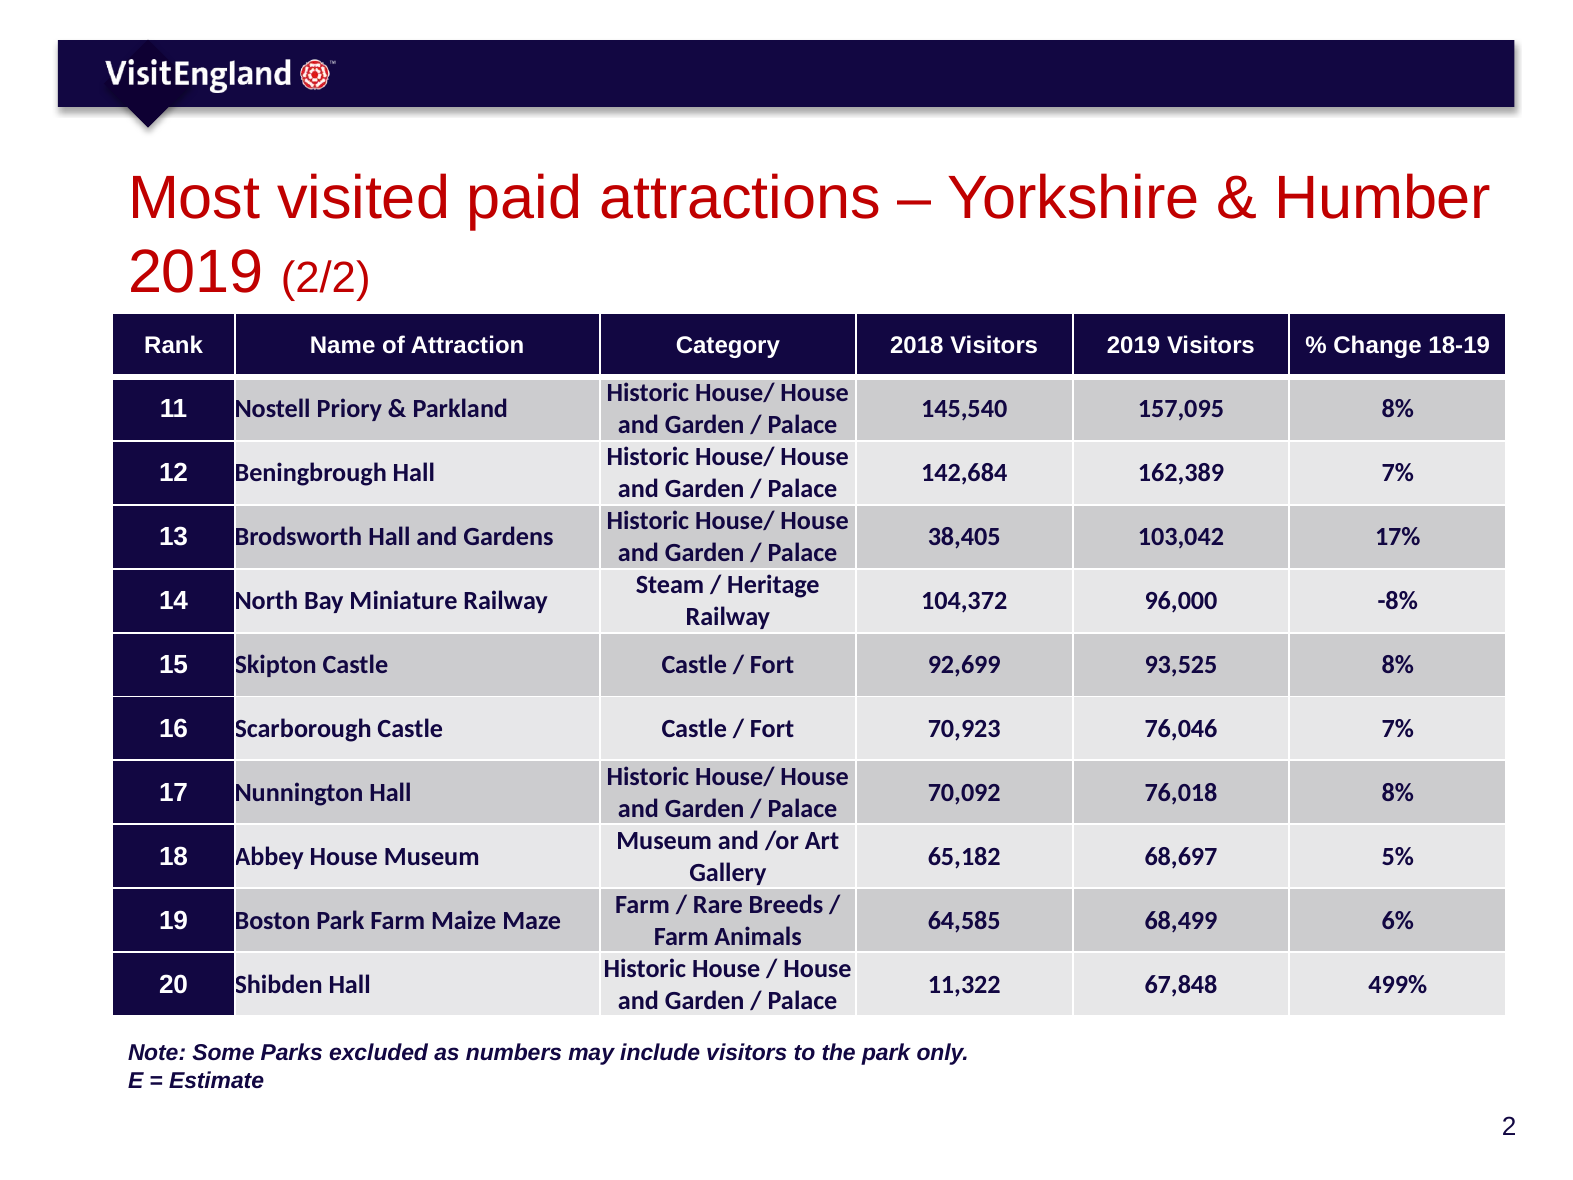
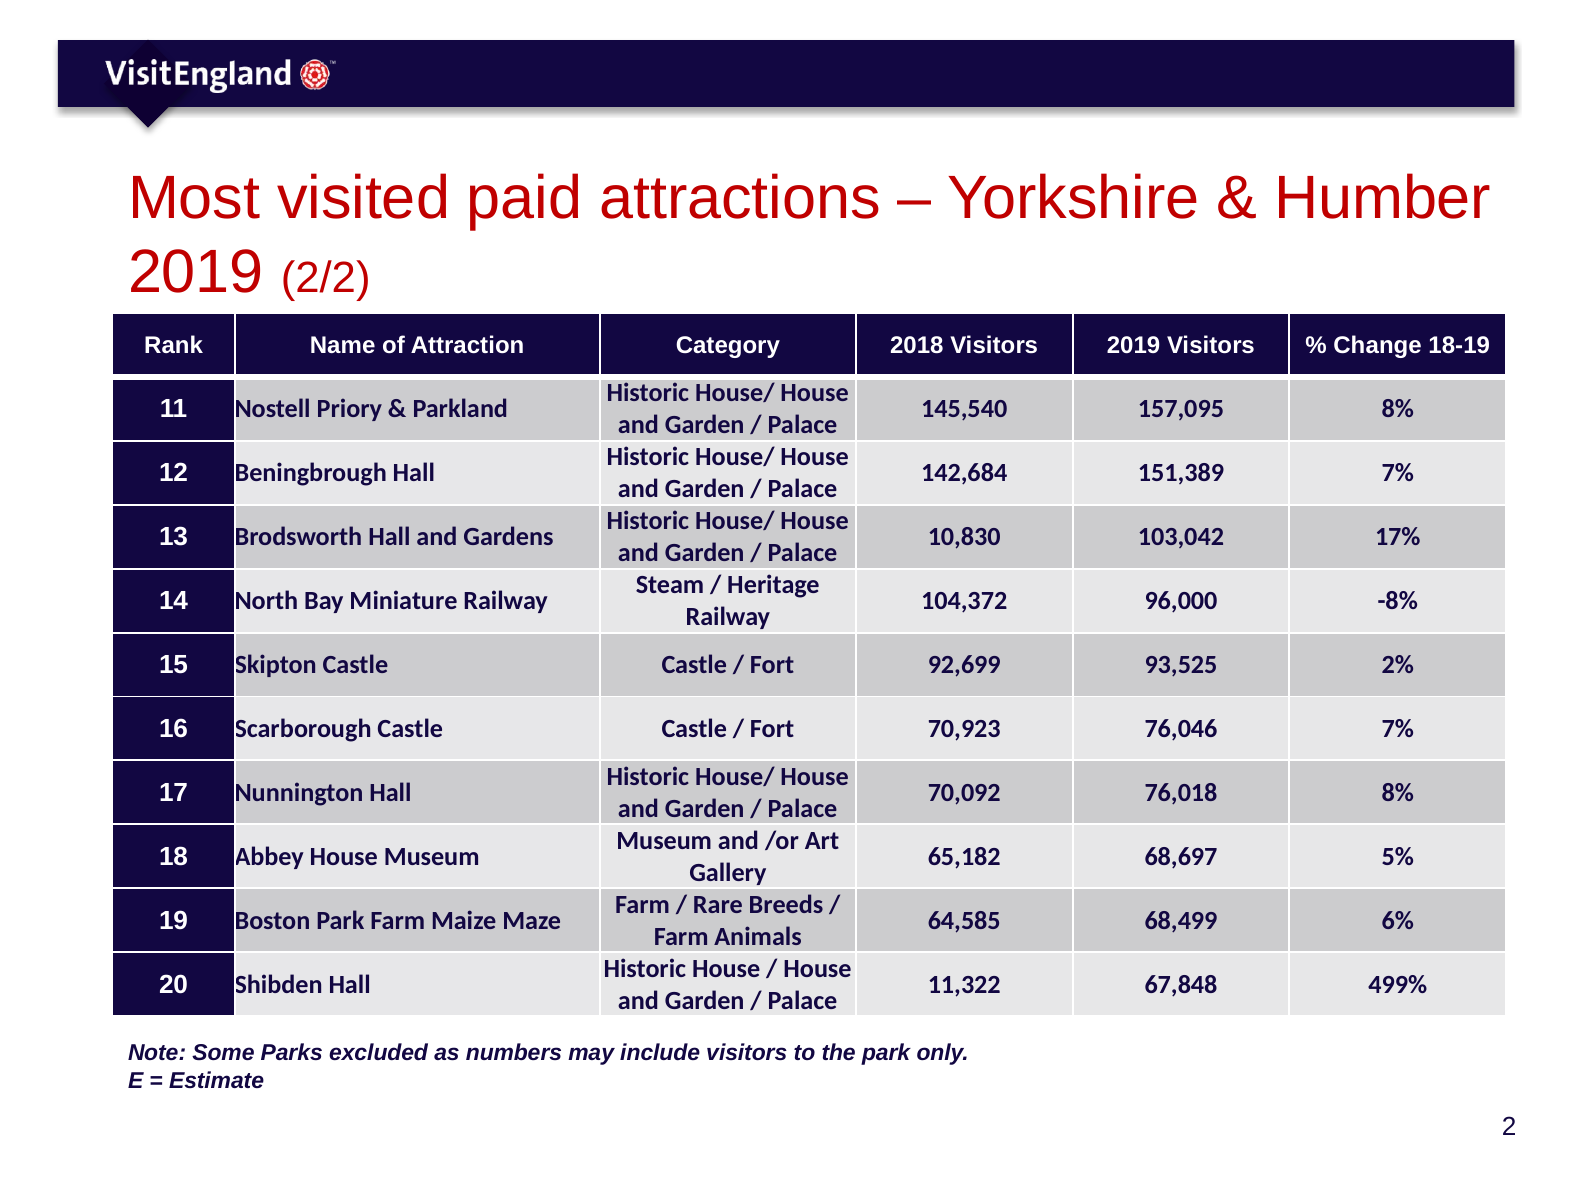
162,389: 162,389 -> 151,389 (1181, 473)
38,405: 38,405 -> 10,830 (964, 537)
93,525 8%: 8% -> 2% (1398, 665)
